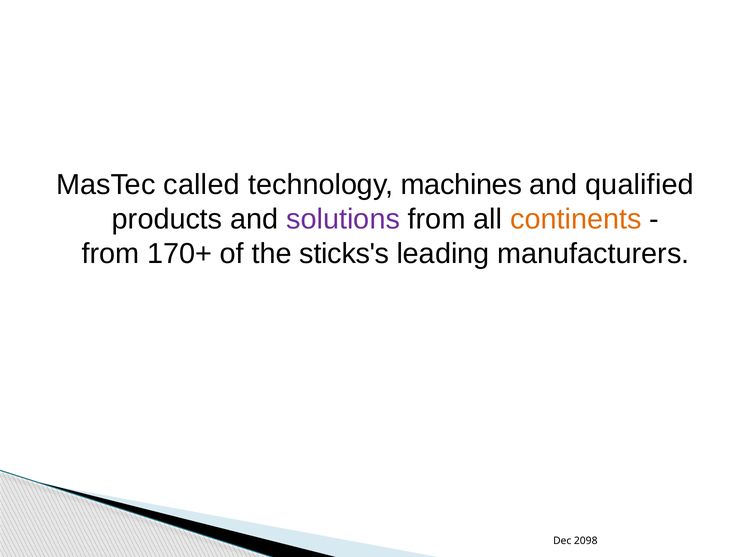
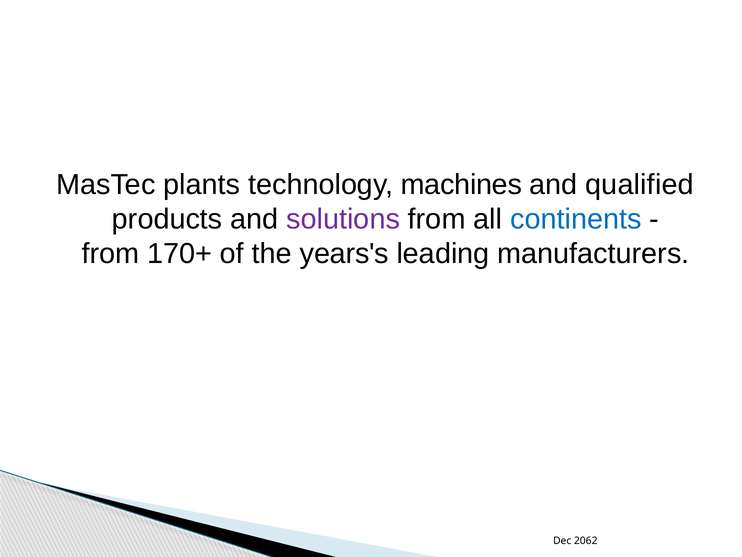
called: called -> plants (202, 184)
continents colour: orange -> blue (576, 219)
sticks's: sticks's -> years's (344, 254)
2098: 2098 -> 2062 (586, 541)
